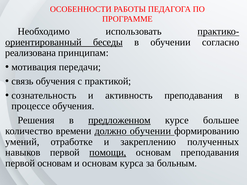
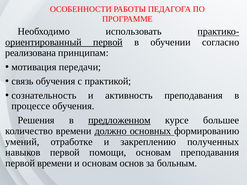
беседы: беседы -> первой (108, 42)
должно обучении: обучении -> основных (150, 131)
помощи underline: present -> none (108, 153)
первой основам: основам -> времени (55, 163)
курса: курса -> основ (132, 163)
